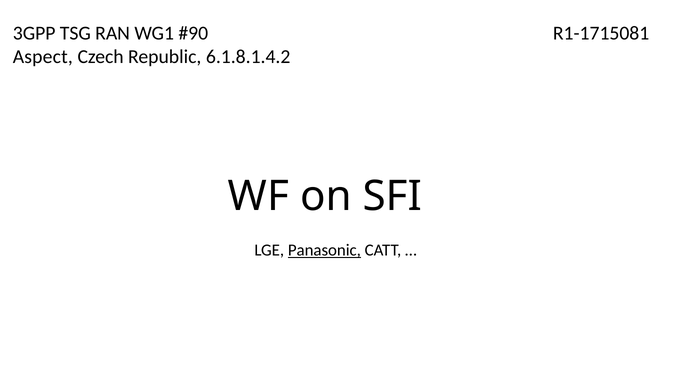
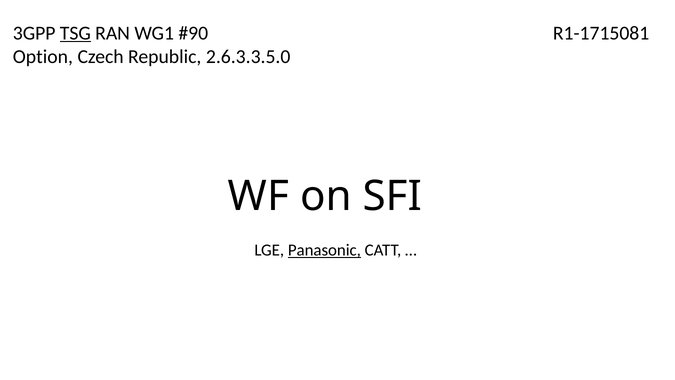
TSG underline: none -> present (75, 33)
Aspect: Aspect -> Option (43, 57)
6.1.8.1.4.2: 6.1.8.1.4.2 -> 2.6.3.3.5.0 (248, 57)
